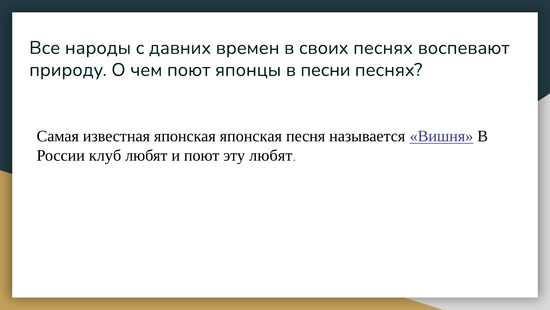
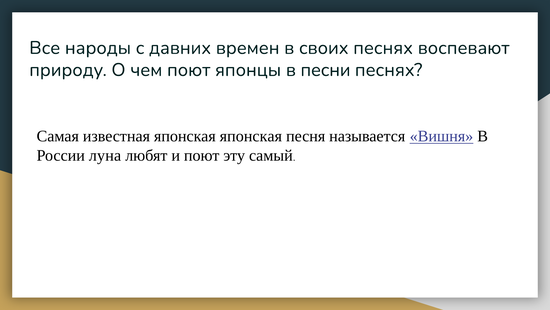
клуб: клуб -> луна (105, 155)
эту любят: любят -> самый (271, 155)
